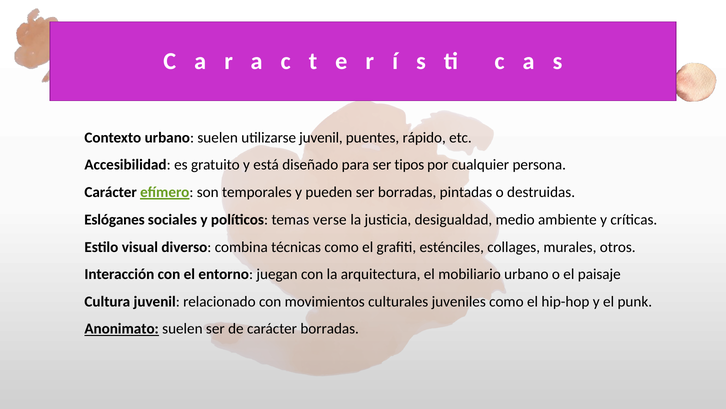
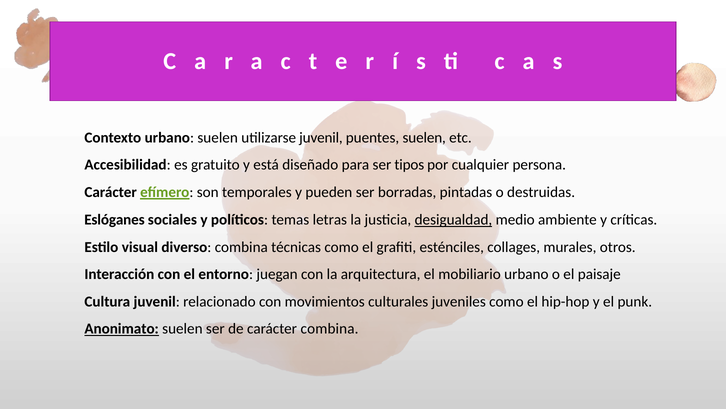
puentes rápido: rápido -> suelen (424, 137)
verse: verse -> letras (330, 219)
desigualdad underline: none -> present (453, 219)
carácter borradas: borradas -> combina (330, 328)
